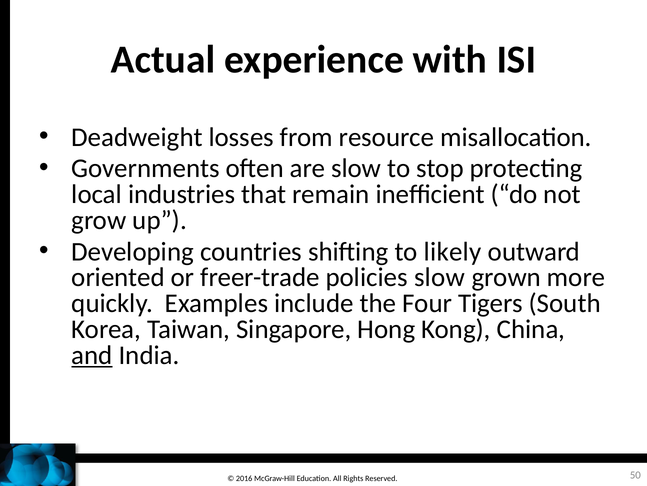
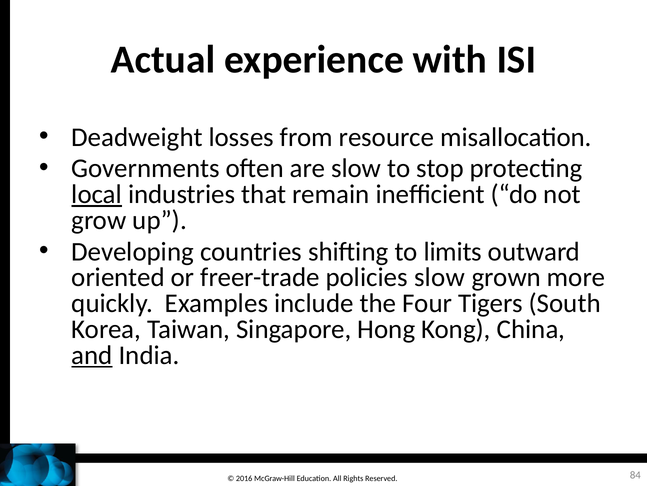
local underline: none -> present (97, 194)
likely: likely -> limits (453, 251)
50: 50 -> 84 (635, 475)
